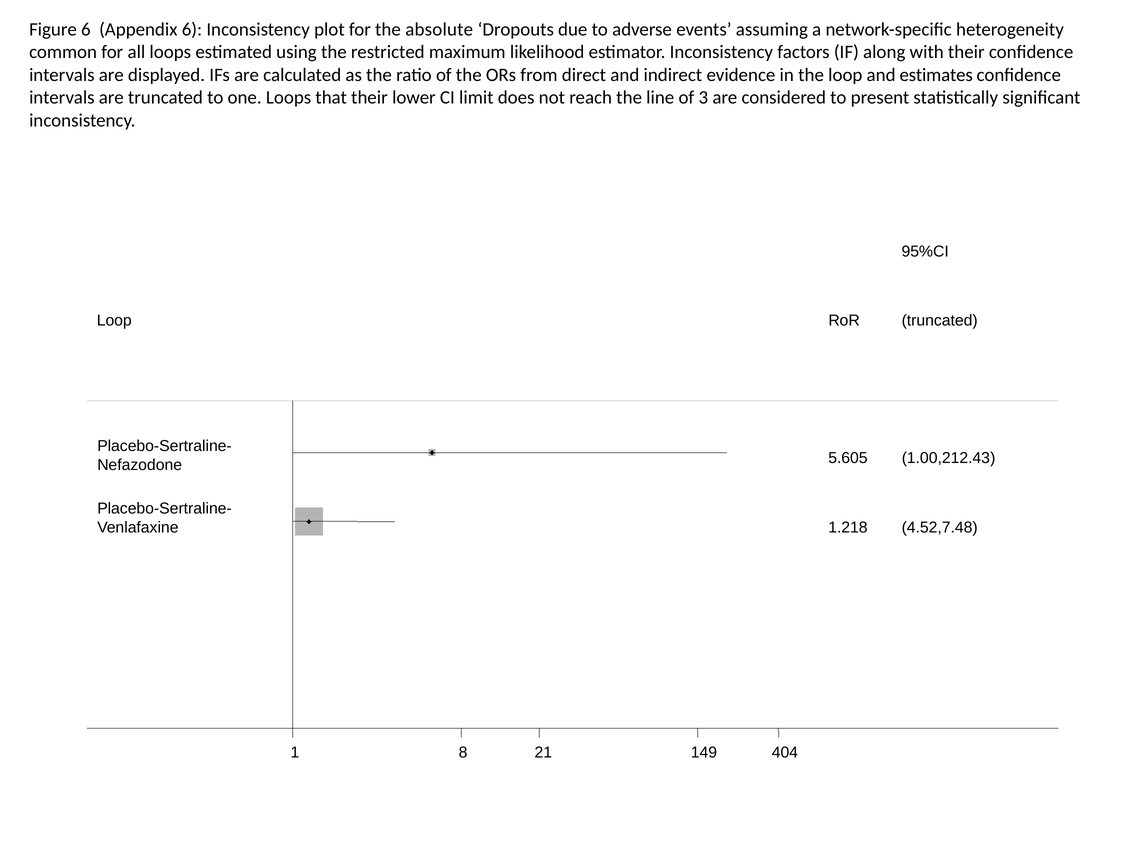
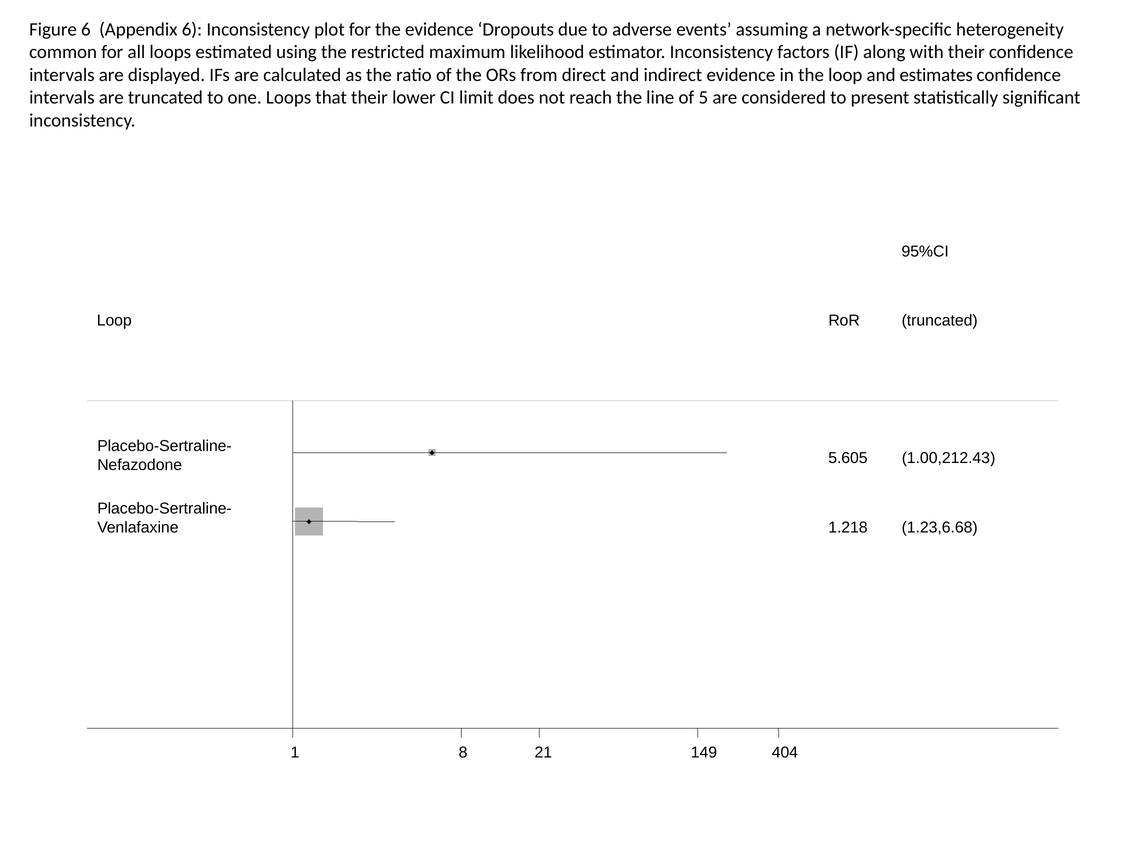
the absolute: absolute -> evidence (439, 29)
3: 3 -> 5 (703, 98)
4.52,7.48: 4.52,7.48 -> 1.23,6.68 (940, 527)
